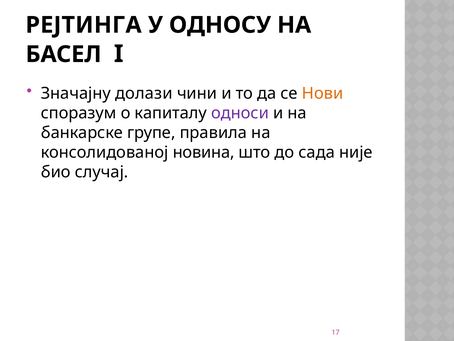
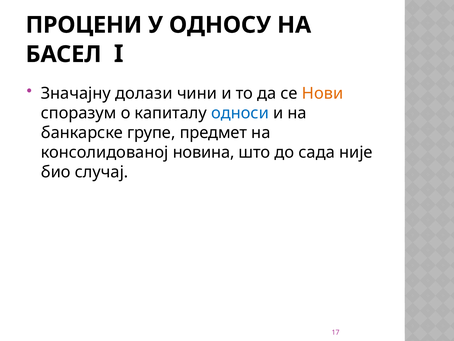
РЕЈТИНГА: РЕЈТИНГА -> ПРОЦЕНИ (84, 25)
односи colour: purple -> blue (240, 113)
правила: правила -> предмет (213, 132)
